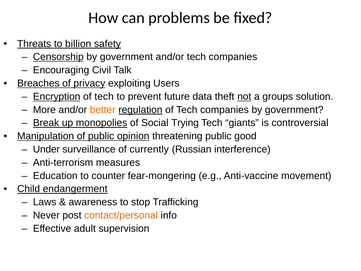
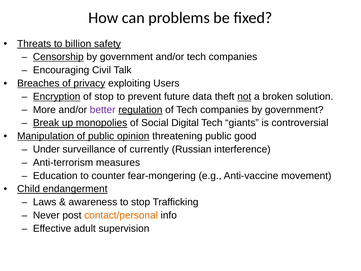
Encryption of tech: tech -> stop (104, 96)
groups: groups -> broken (278, 96)
better colour: orange -> purple (103, 110)
Trying: Trying -> Digital (185, 123)
